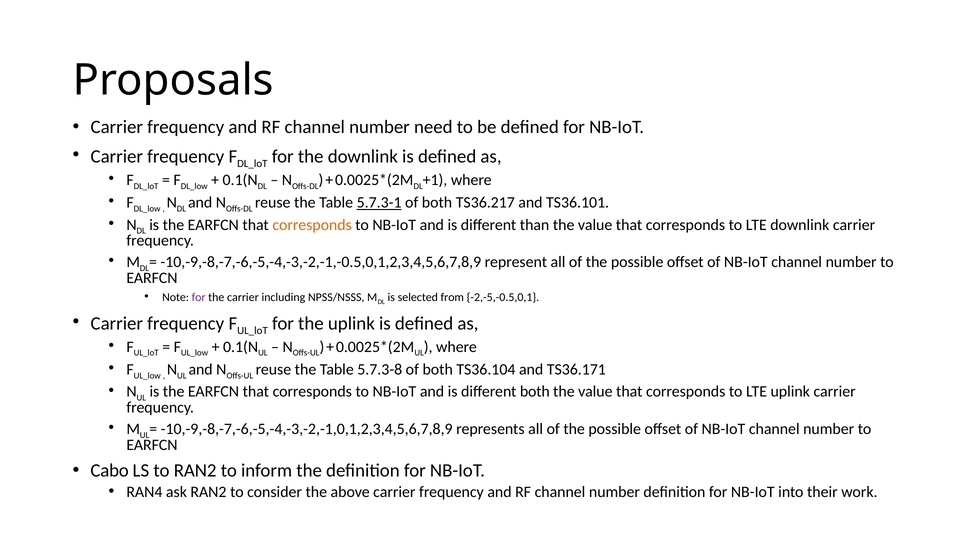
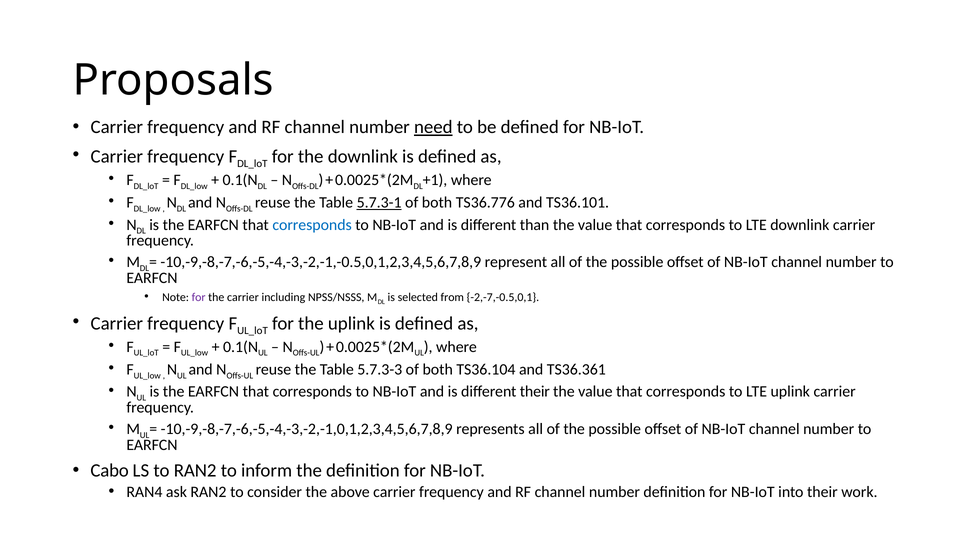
need underline: none -> present (433, 127)
TS36.217: TS36.217 -> TS36.776 (485, 203)
corresponds colour: orange -> blue (312, 225)
-2,-5,-0.5,0,1: -2,-5,-0.5,0,1 -> -2,-7,-0.5,0,1 (503, 297)
5.7.3-8: 5.7.3-8 -> 5.7.3-3 (380, 369)
TS36.171: TS36.171 -> TS36.361 (576, 369)
different both: both -> their (535, 391)
